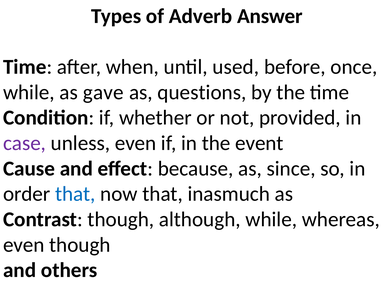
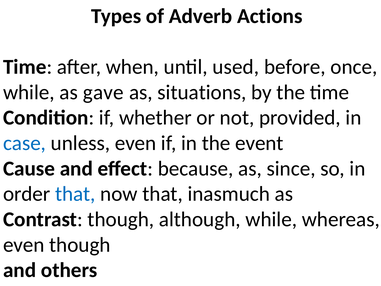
Answer: Answer -> Actions (270, 16)
questions: questions -> situations (202, 92)
case colour: purple -> blue (25, 143)
